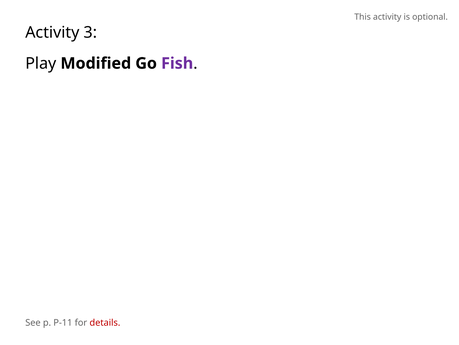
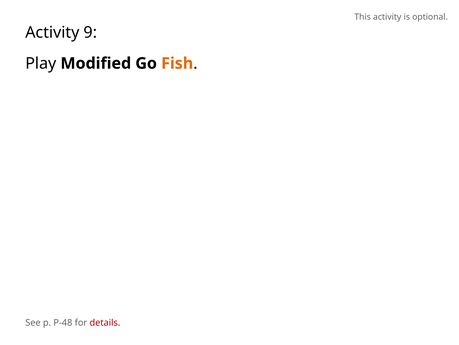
3: 3 -> 9 (90, 32)
Fish colour: purple -> orange (177, 63)
P-11: P-11 -> P-48 (63, 322)
